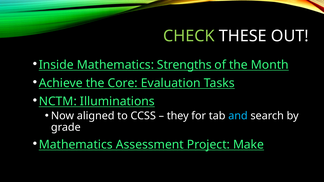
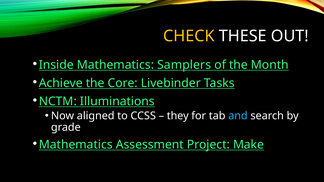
CHECK colour: light green -> yellow (189, 36)
Strengths: Strengths -> Samplers (184, 65)
Evaluation: Evaluation -> Livebinder (171, 83)
